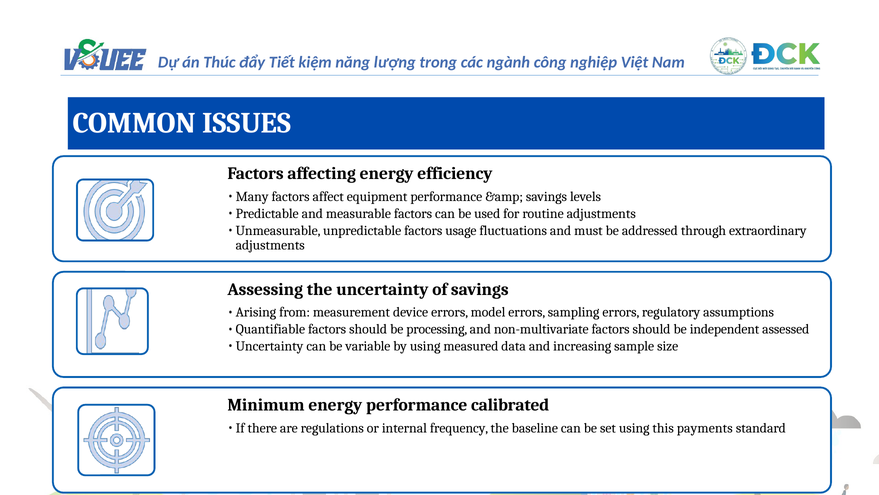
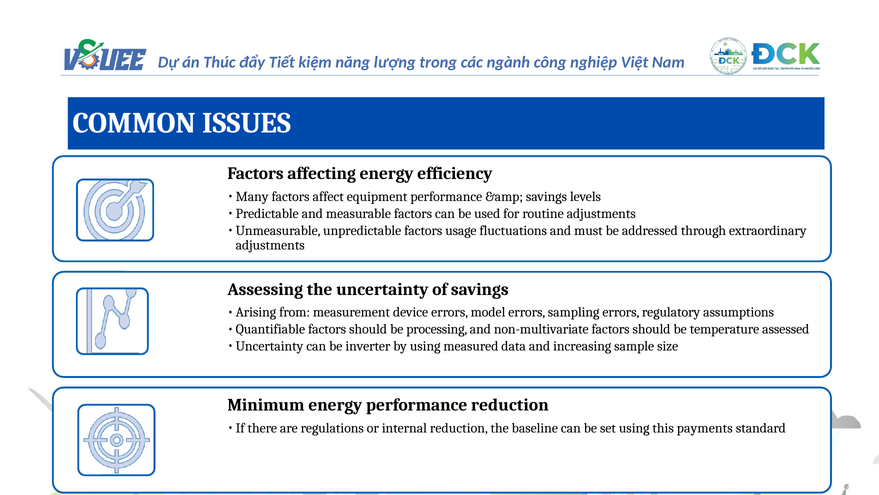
independent: independent -> temperature (725, 329)
variable: variable -> inverter (368, 346)
performance calibrated: calibrated -> reduction (510, 405)
internal frequency: frequency -> reduction (459, 428)
